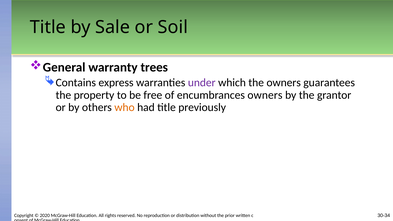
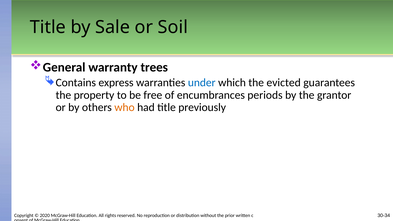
under colour: purple -> blue (202, 83)
the owners: owners -> evicted (284, 83)
encumbrances owners: owners -> periods (265, 95)
